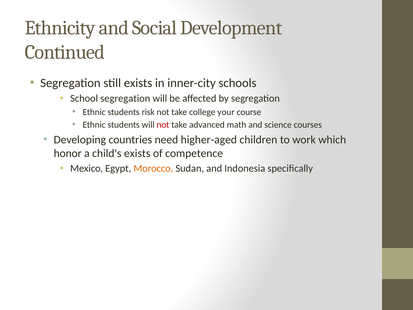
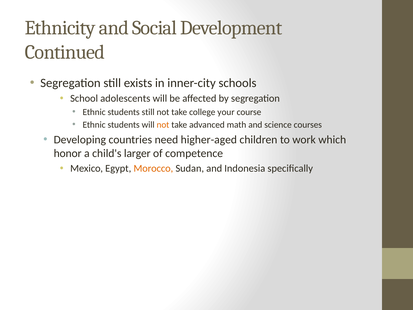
School segregation: segregation -> adolescents (125, 98)
students risk: risk -> still (148, 112)
not colour: red -> orange (163, 125)
child's exists: exists -> larger (137, 153)
